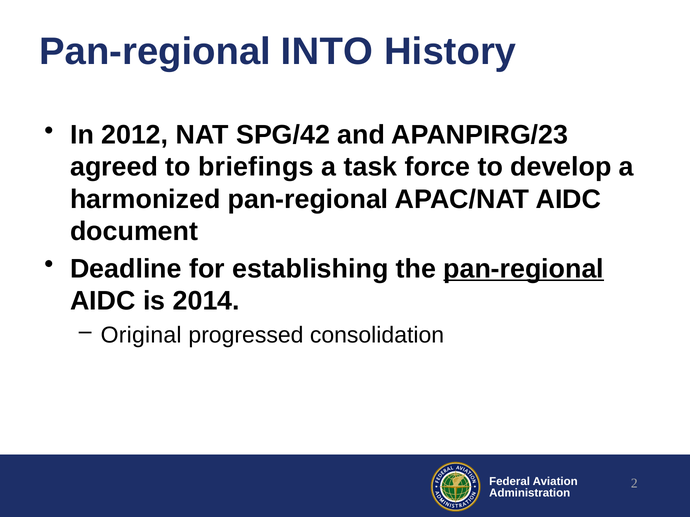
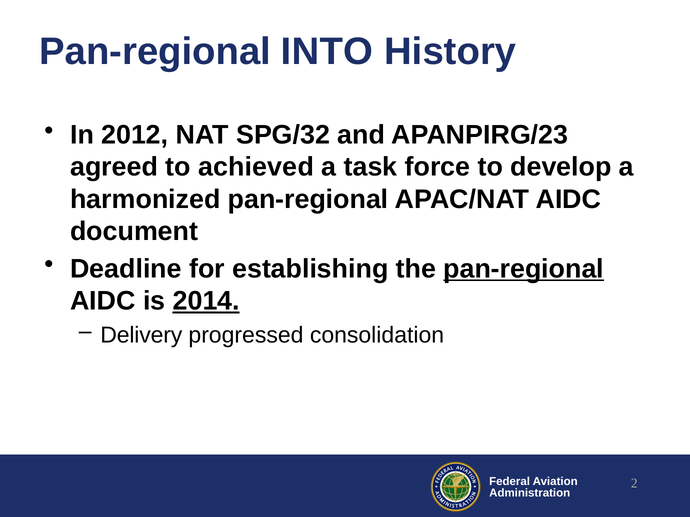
SPG/42: SPG/42 -> SPG/32 (283, 135)
briefings: briefings -> achieved (256, 167)
2014 underline: none -> present (206, 301)
Original: Original -> Delivery (141, 335)
